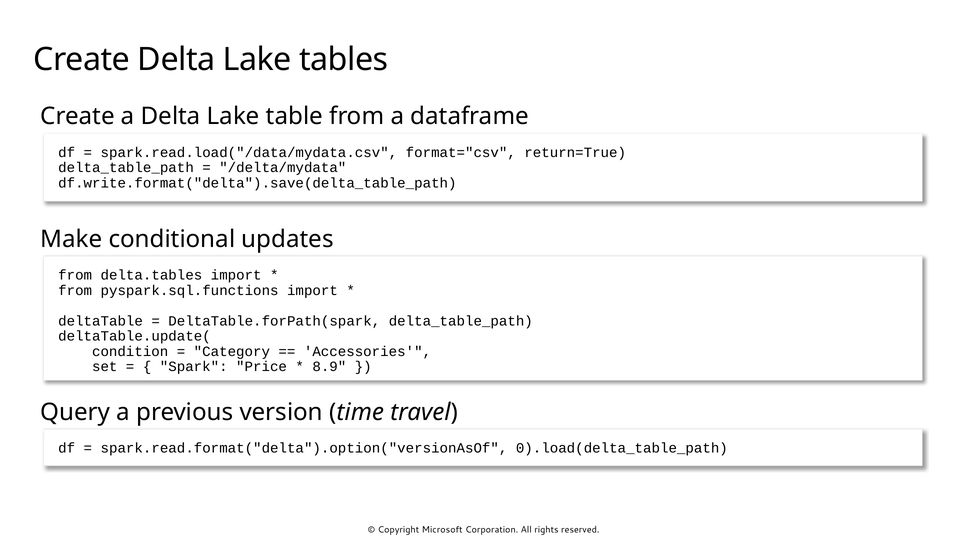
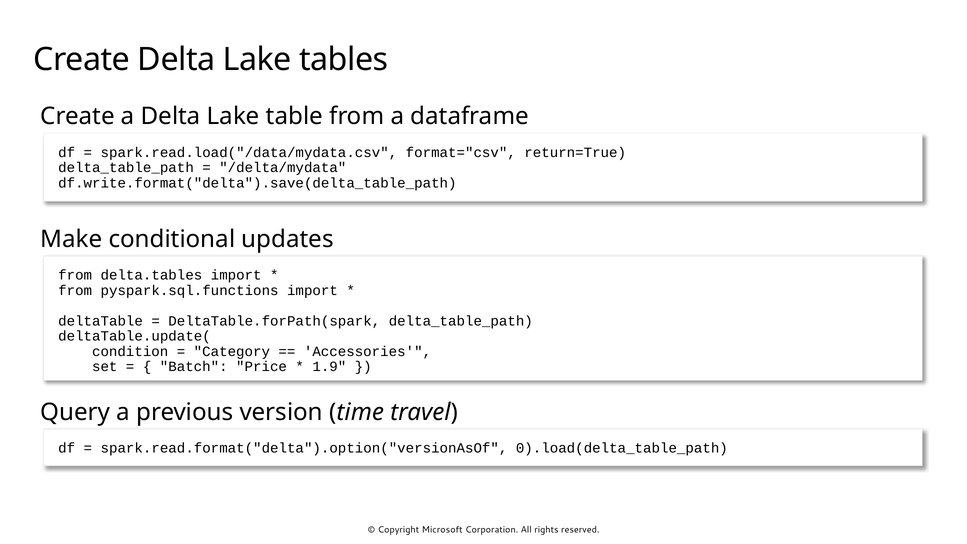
Spark: Spark -> Batch (194, 367)
8.9: 8.9 -> 1.9 (329, 367)
